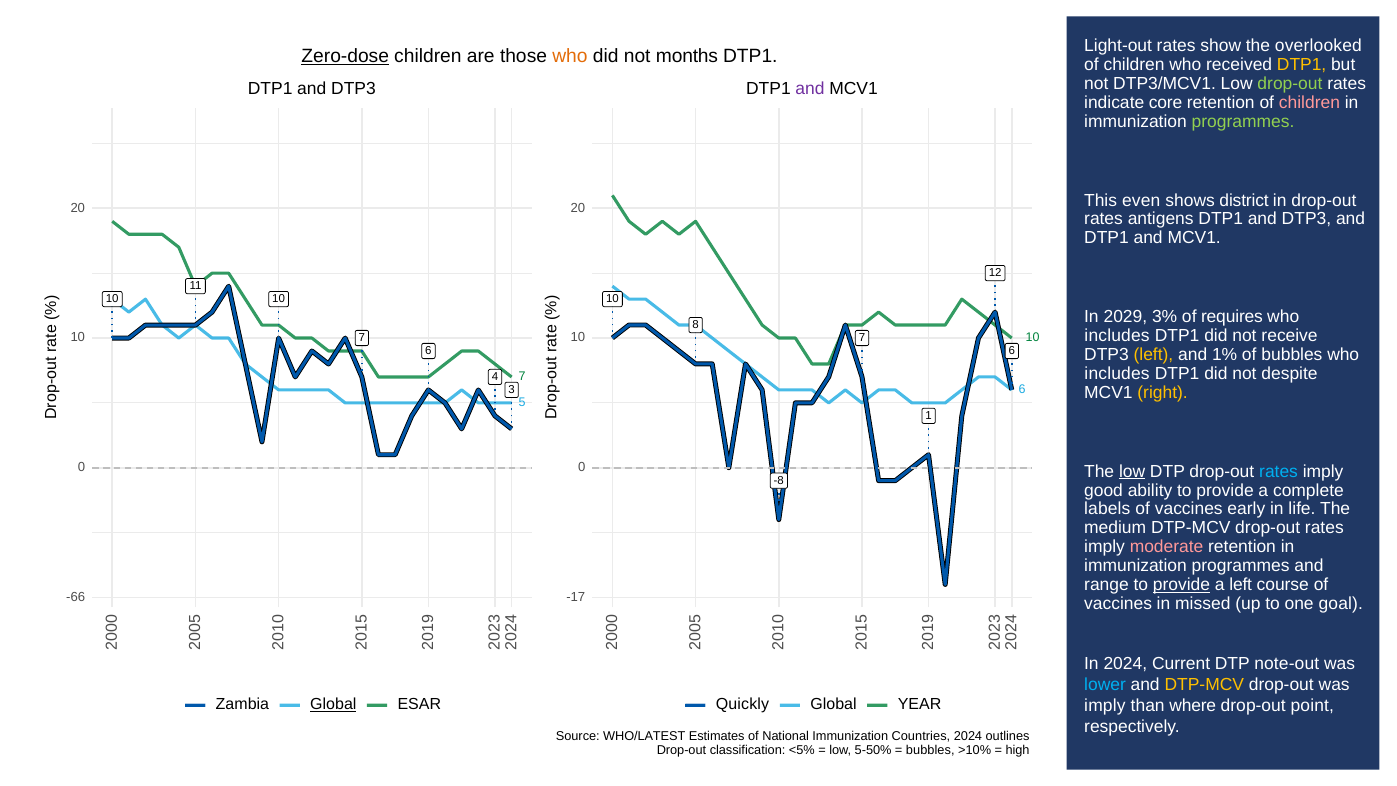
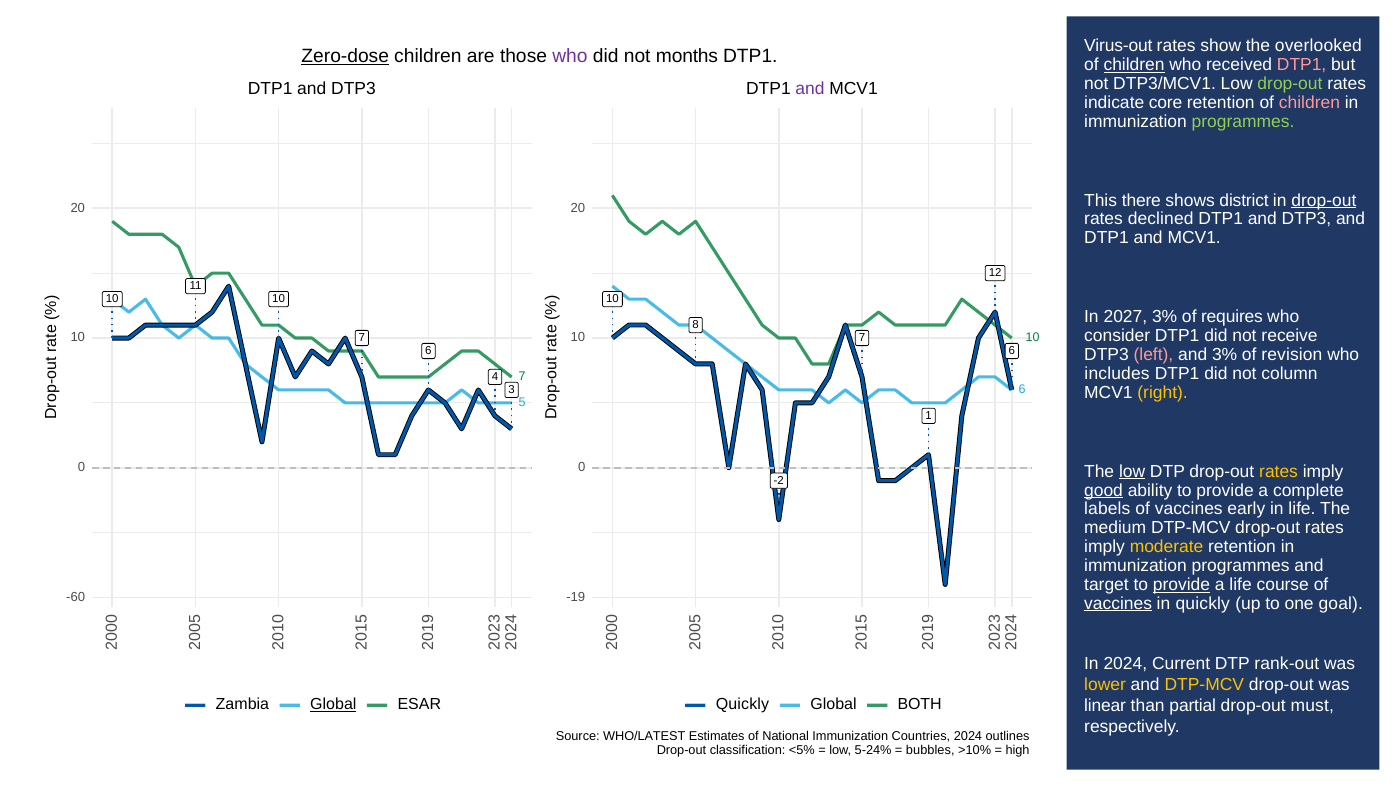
Light-out: Light-out -> Virus-out (1118, 46)
who colour: orange -> purple (570, 56)
children underline: none -> present (1134, 65)
DTP1 colour: yellow -> pink (1302, 65)
even: even -> there (1141, 200)
drop-out underline: none -> present (1324, 200)
antigens: antigens -> declined (1161, 219)
2029: 2029 -> 2027 (1125, 317)
includes: includes -> consider (1117, 336)
left colour: yellow -> pink (1153, 355)
and 1%: 1% -> 3% (1225, 355)
of bubbles: bubbles -> revision (1292, 355)
despite: despite -> column (1290, 373)
rates colour: light blue -> yellow (1279, 471)
-8: -8 -> -2 (779, 480)
good underline: none -> present (1104, 490)
moderate colour: pink -> yellow (1167, 547)
range: range -> target (1106, 584)
a left: left -> life (1241, 584)
-66: -66 -> -60 (76, 597)
-17: -17 -> -19 (576, 597)
vaccines underline: none -> present (1118, 603)
in missed: missed -> quickly (1203, 603)
note-out: note-out -> rank-out (1287, 664)
lower colour: light blue -> yellow (1105, 685)
YEAR: YEAR -> BOTH (920, 704)
imply: imply -> linear (1105, 706)
where: where -> partial (1193, 706)
point: point -> must (1312, 706)
5-50%: 5-50% -> 5-24% (873, 750)
